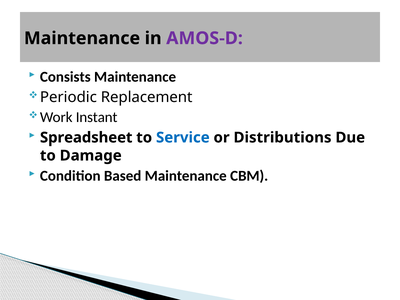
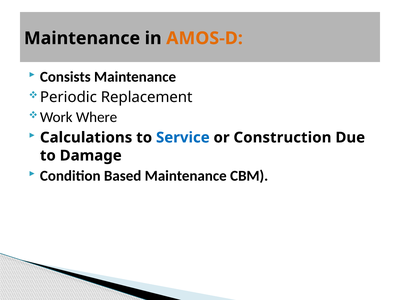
AMOS-D colour: purple -> orange (205, 38)
Instant: Instant -> Where (97, 117)
Spreadsheet: Spreadsheet -> Calculations (86, 138)
Distributions: Distributions -> Construction (282, 138)
